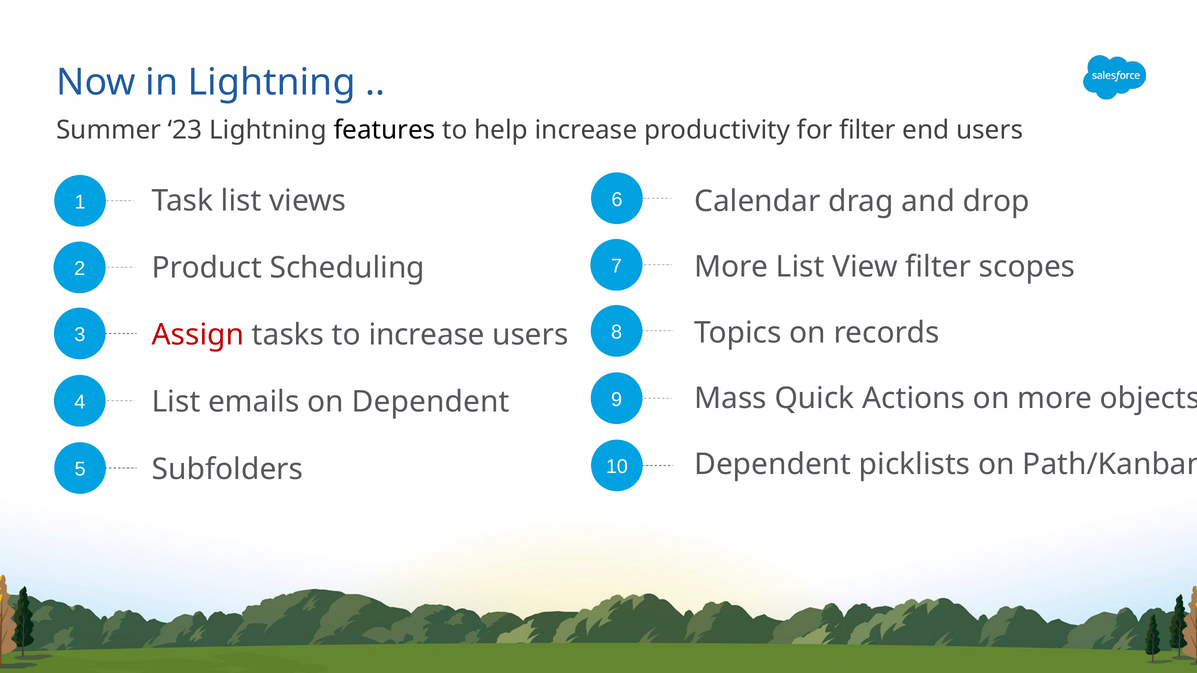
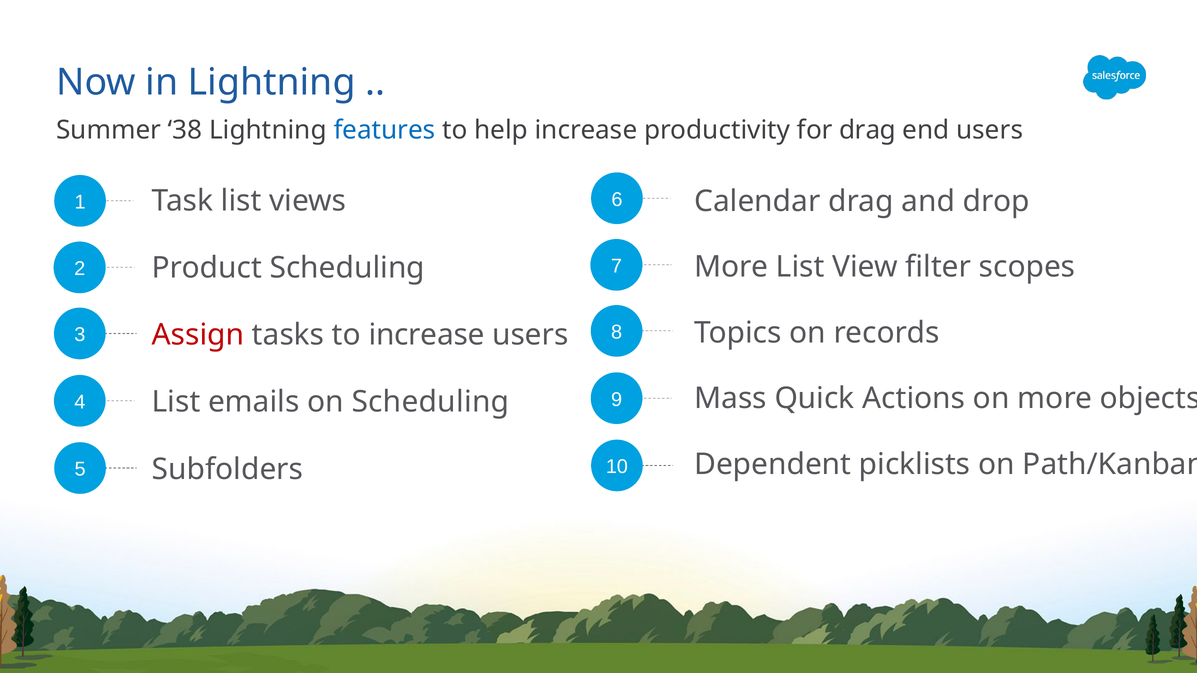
23: 23 -> 38 (185, 130)
features colour: black -> blue (384, 130)
for filter: filter -> drag (868, 130)
on Dependent: Dependent -> Scheduling (430, 402)
